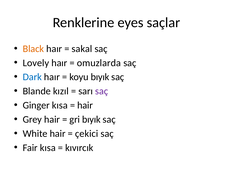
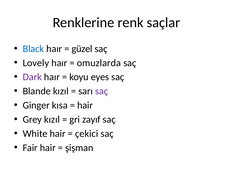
eyes: eyes -> renk (130, 23)
Black colour: orange -> blue (33, 49)
sakal: sakal -> güzel (82, 49)
Dark colour: blue -> purple (32, 77)
koyu bıyık: bıyık -> eyes (100, 77)
Grey hair: hair -> kızıl (52, 119)
gri bıyık: bıyık -> zayıf (91, 119)
Fair kısa: kısa -> hair (48, 147)
kıvırcık: kıvırcık -> şişman (79, 147)
